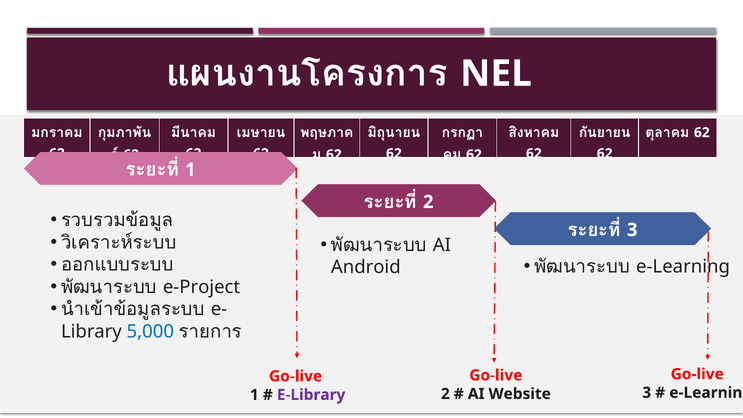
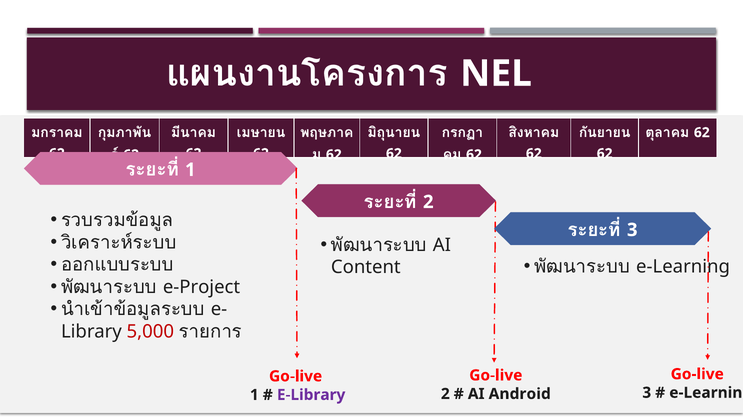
Android: Android -> Content (366, 267)
5,000 colour: blue -> red (150, 332)
Website: Website -> Android (520, 394)
